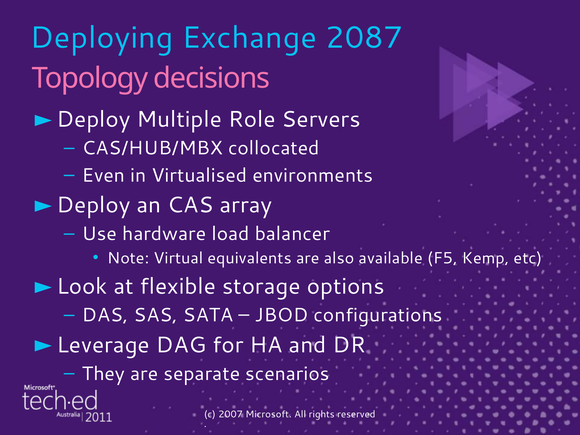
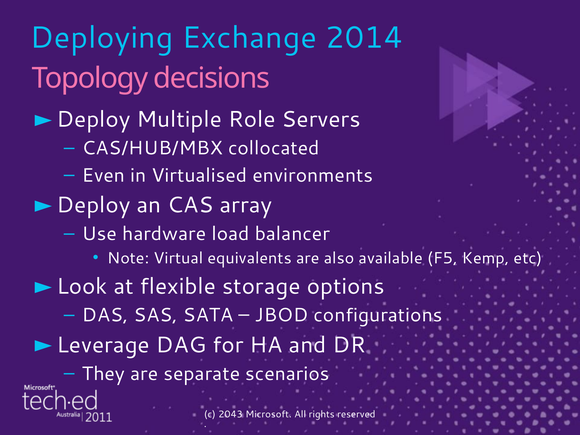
2087: 2087 -> 2014 (364, 38)
2007: 2007 -> 2043 (231, 414)
